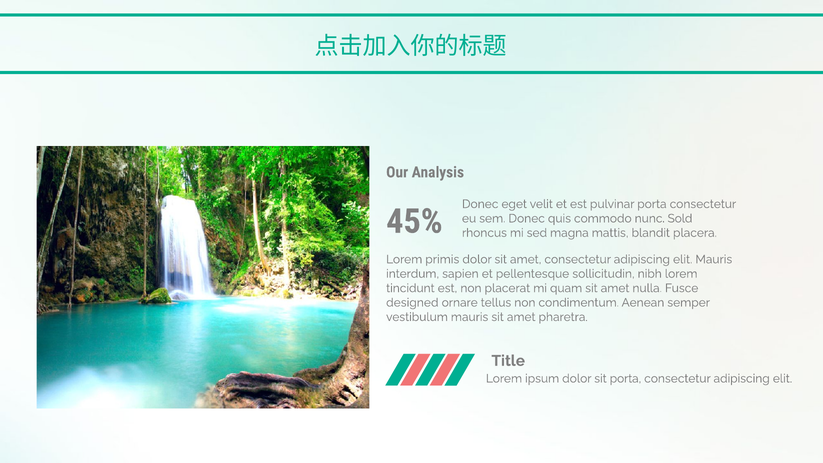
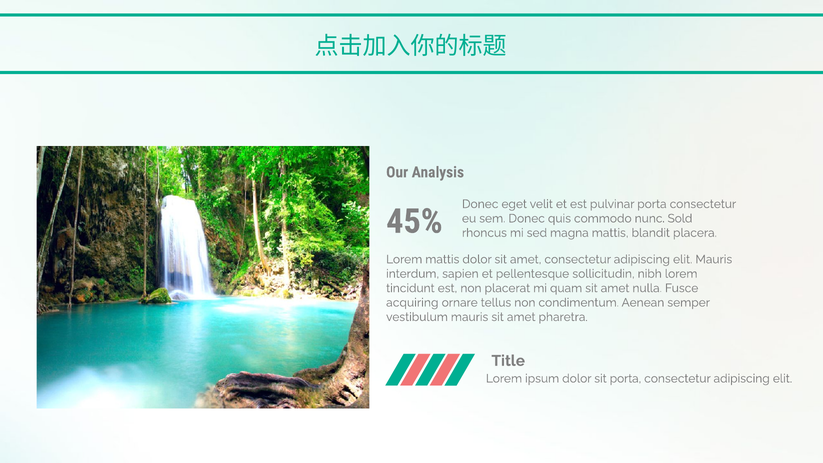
Lorem primis: primis -> mattis (442, 259)
designed: designed -> acquiring (412, 303)
